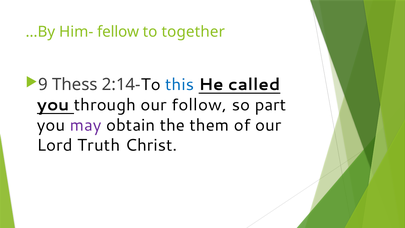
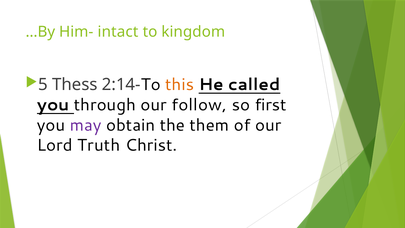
fellow: fellow -> intact (118, 32)
together: together -> kingdom (193, 32)
9: 9 -> 5 (43, 85)
this colour: blue -> orange (180, 85)
part: part -> first (271, 105)
